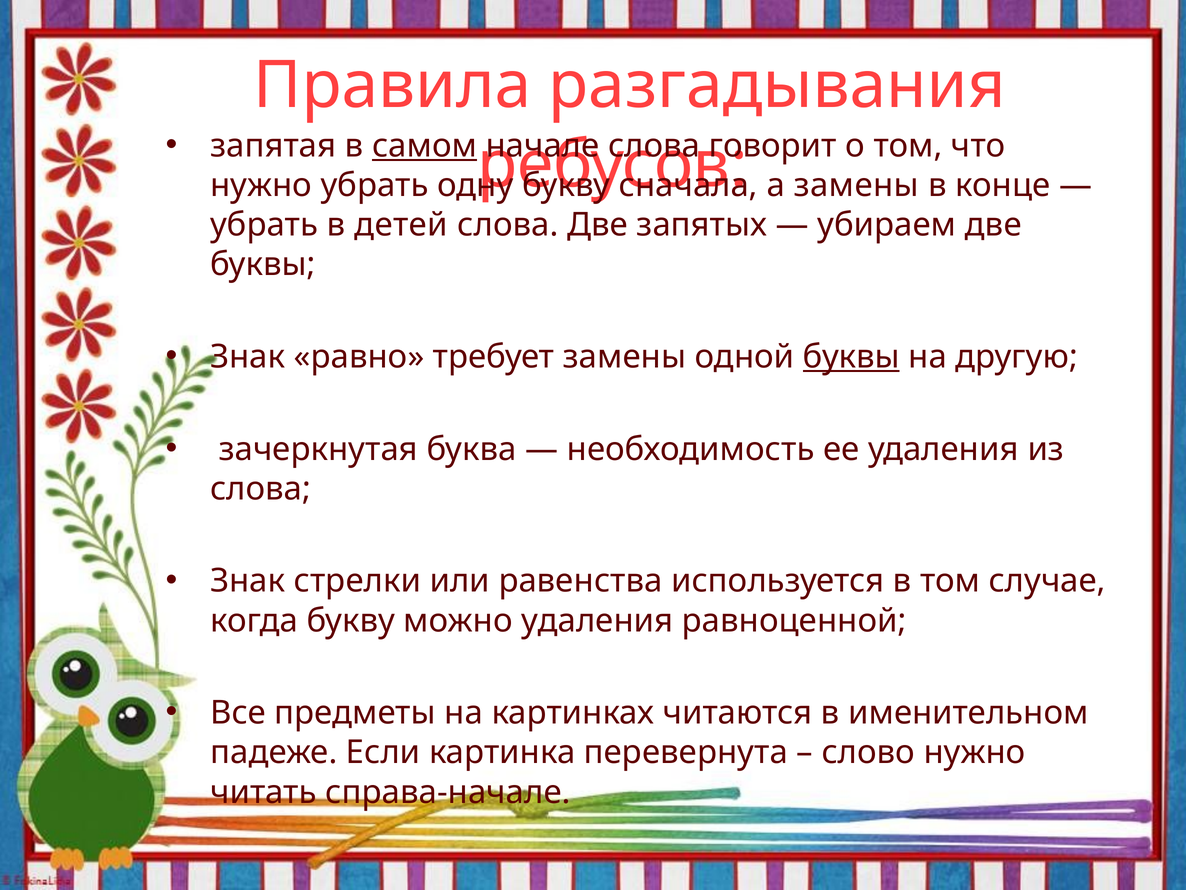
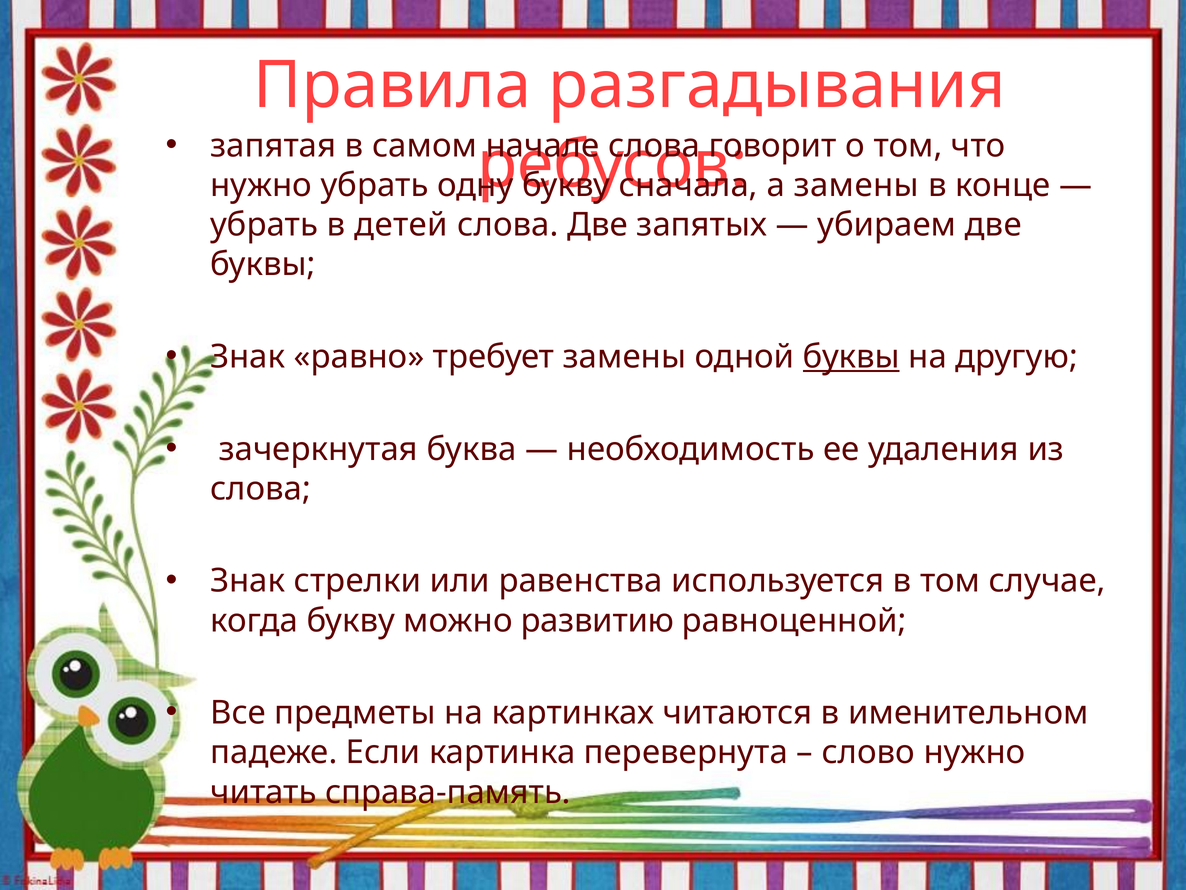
самом underline: present -> none (425, 146)
можно удаления: удаления -> развитию (597, 620)
справа-начале: справа-начале -> справа-память (448, 792)
